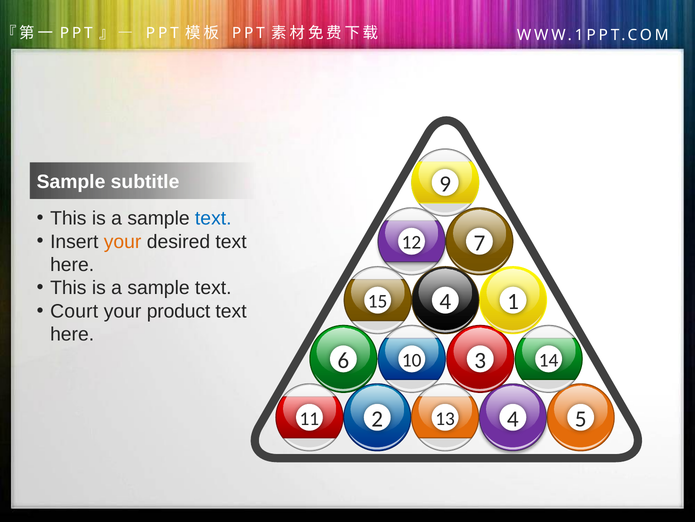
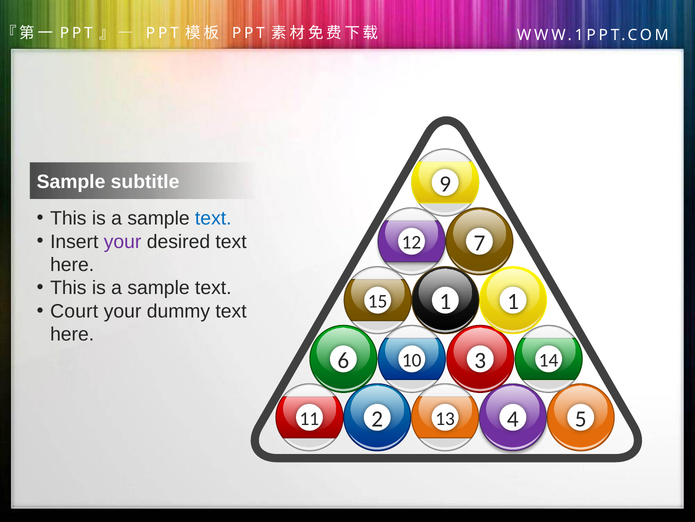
your colour: orange -> purple (123, 241)
4: 4 -> 1 (445, 301)
product: product -> dummy (178, 311)
